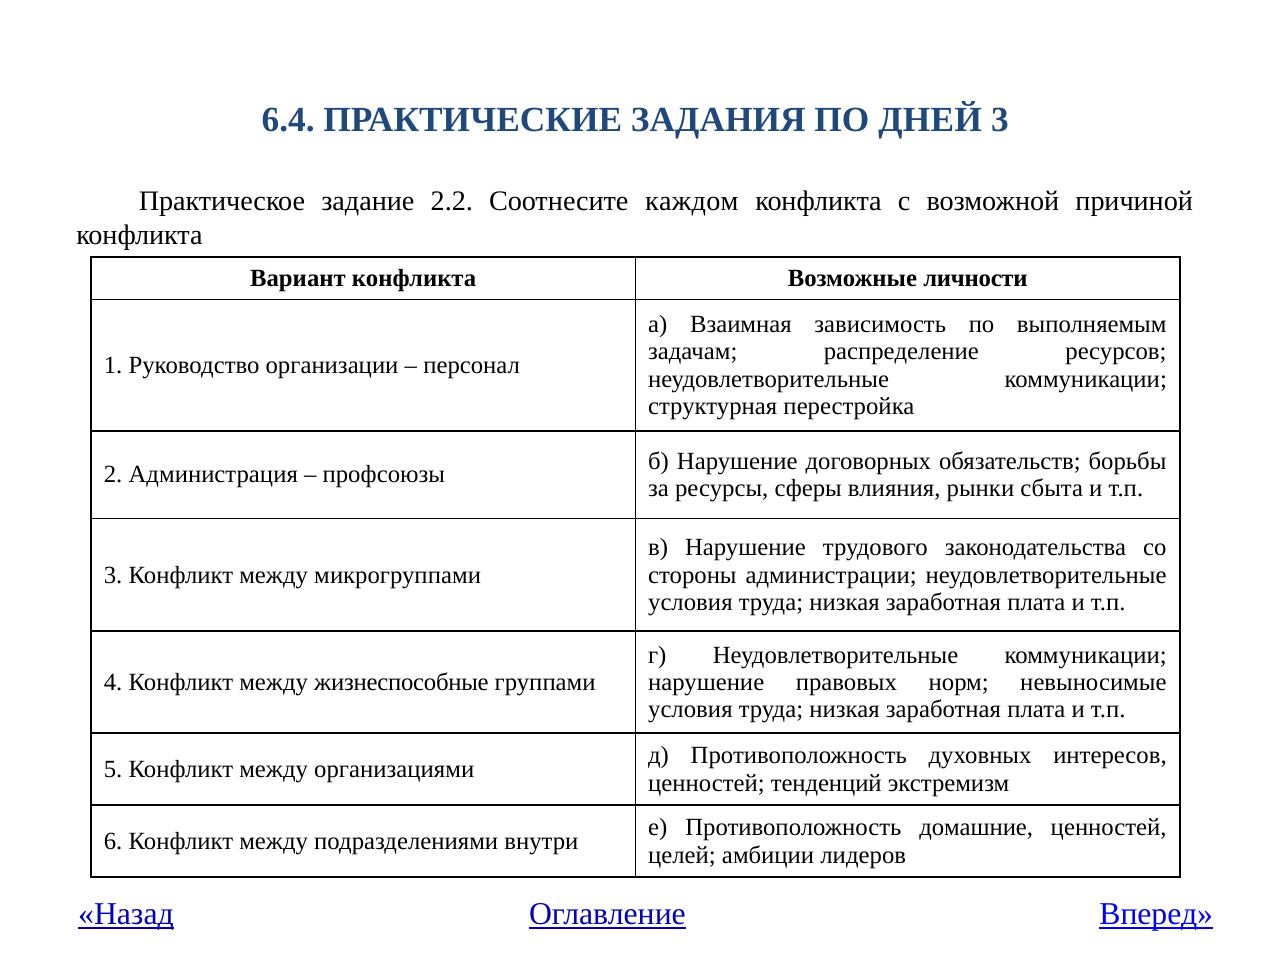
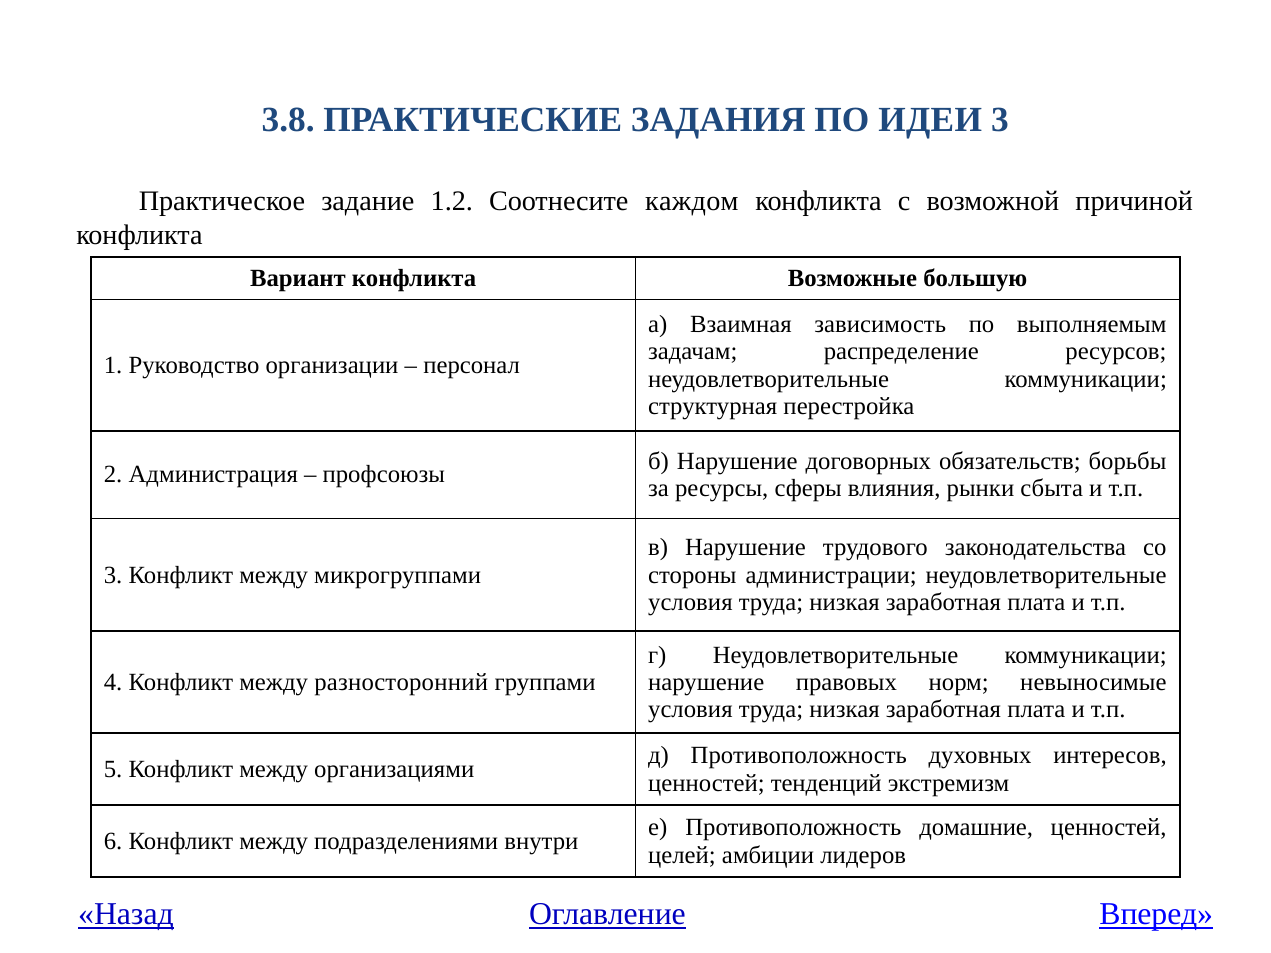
6.4: 6.4 -> 3.8 (288, 120)
ДНЕЙ: ДНЕЙ -> ИДЕИ (930, 120)
2.2: 2.2 -> 1.2 (452, 202)
личности: личности -> большую (975, 279)
жизнеспособные: жизнеспособные -> разносторонний (401, 682)
